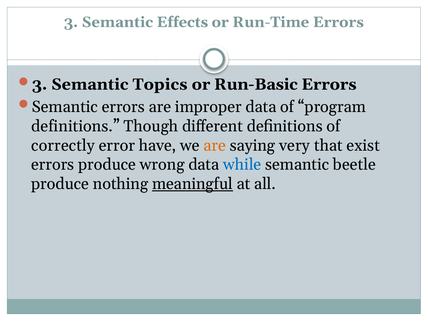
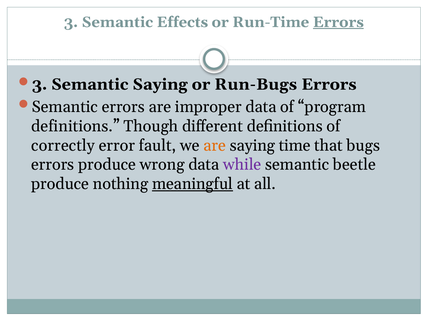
Errors underline: none -> present (338, 22)
Semantic Topics: Topics -> Saying (160, 84)
Run-Basic: Run-Basic -> Run-Bugs (256, 84)
have: have -> fault (158, 145)
very: very -> time (295, 145)
exist: exist -> bugs (363, 145)
while colour: blue -> purple (242, 165)
